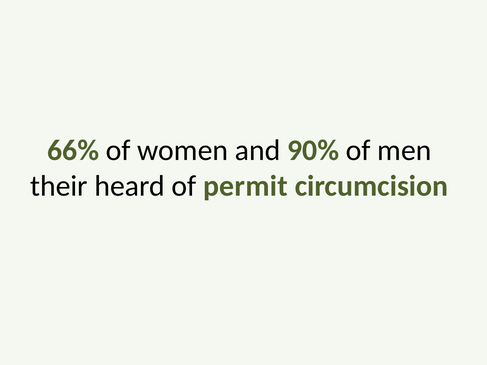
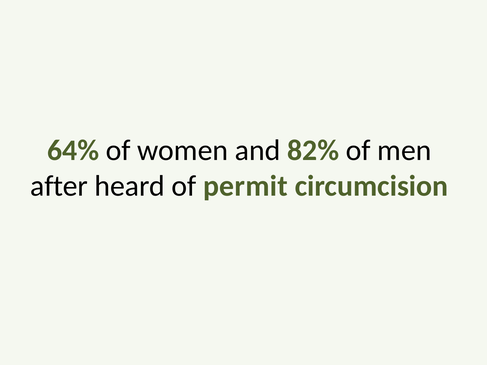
66%: 66% -> 64% (73, 151)
90%: 90% -> 82% (313, 151)
their: their -> after (59, 186)
